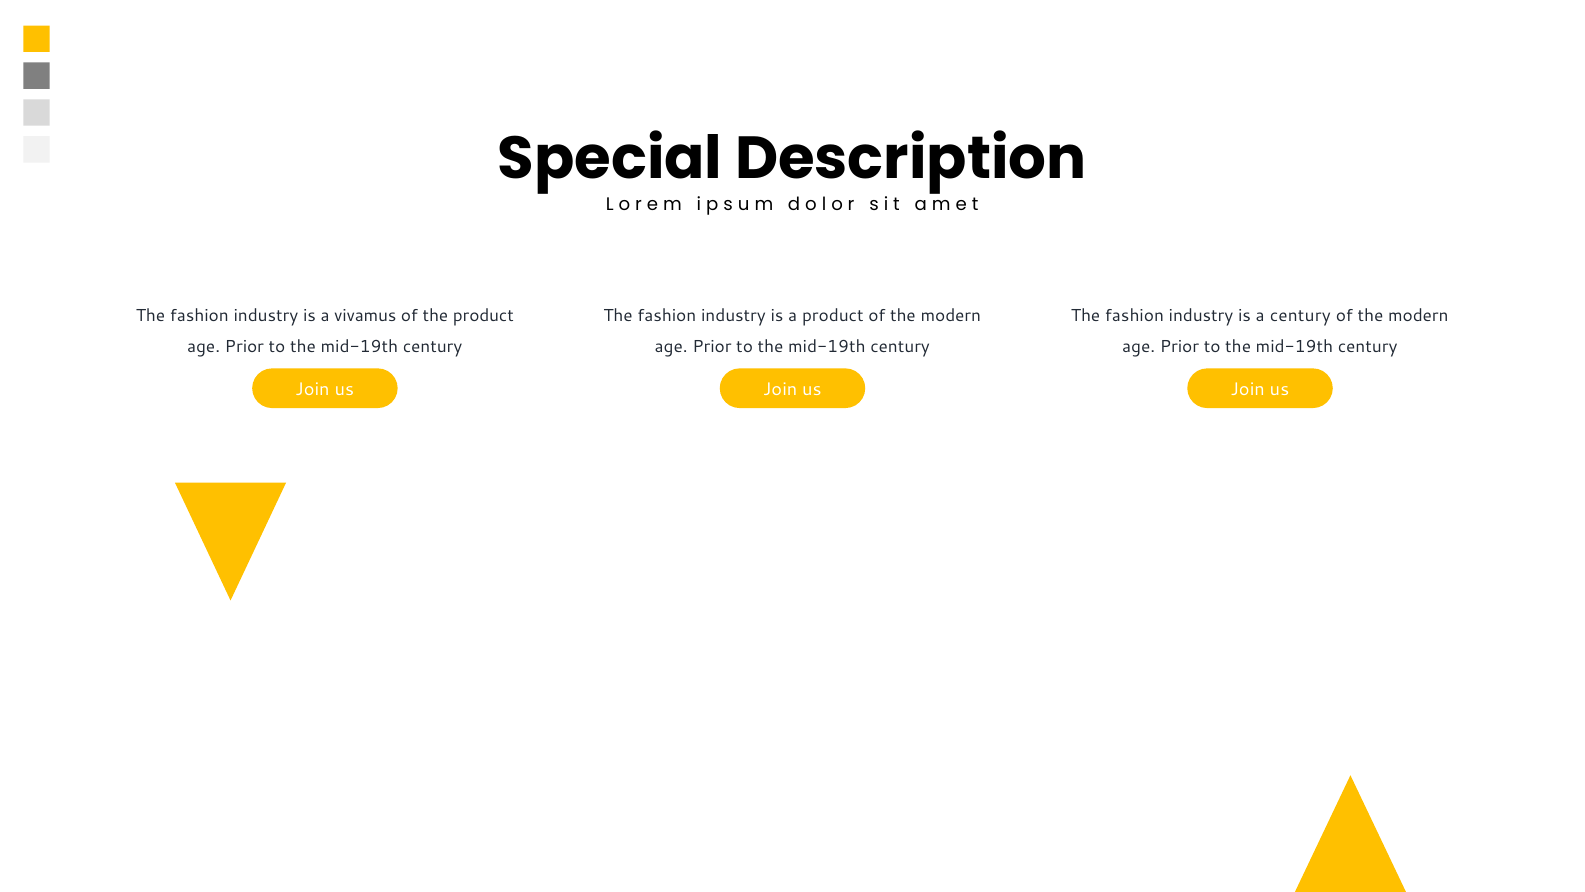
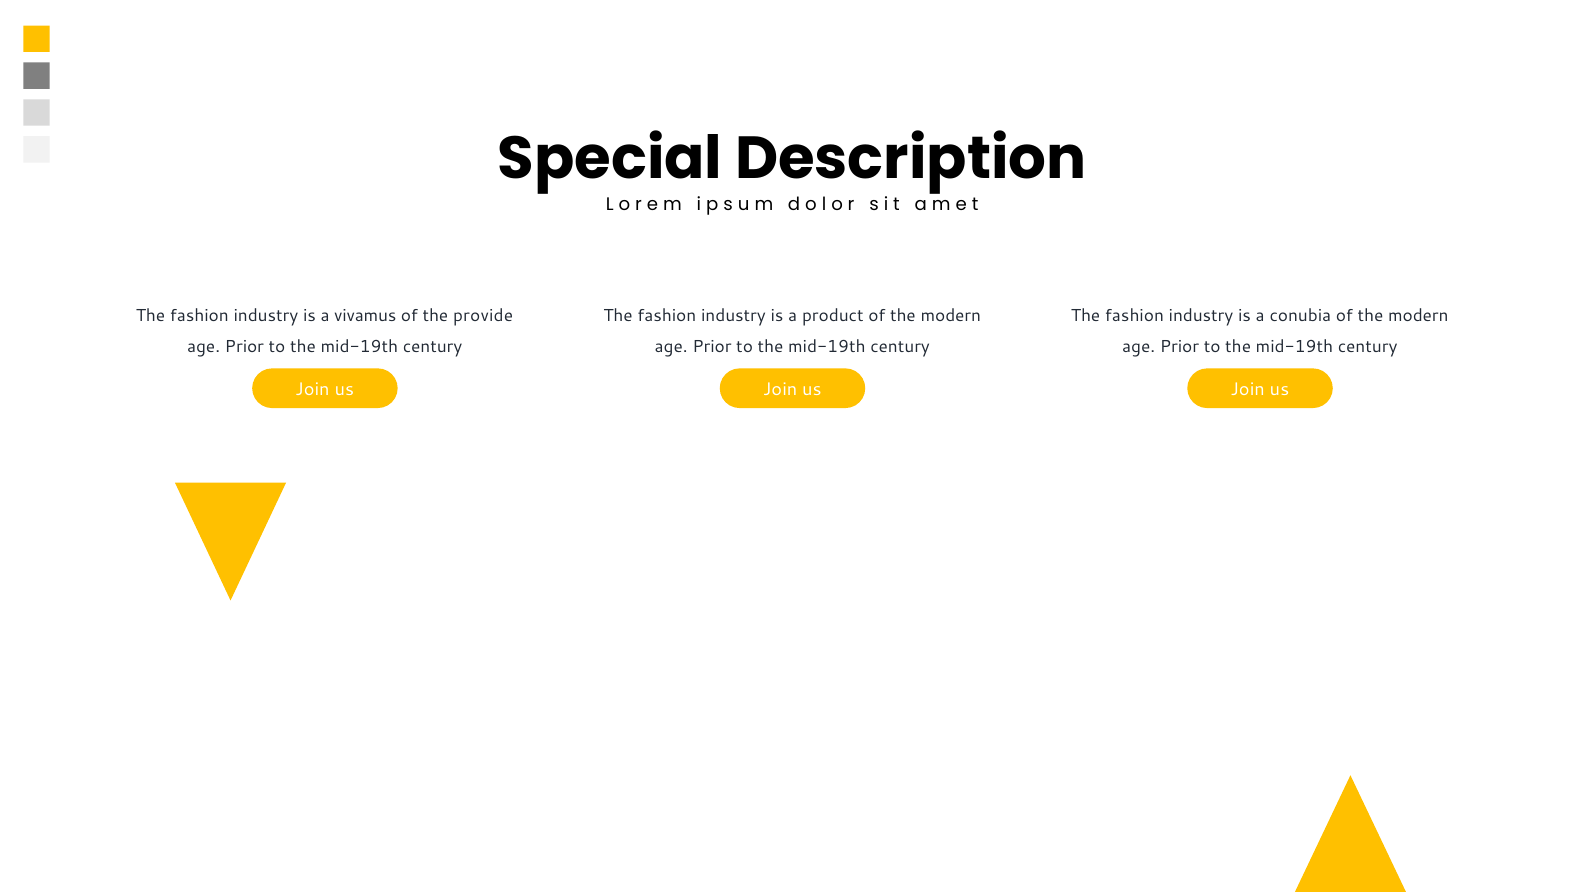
the product: product -> provide (483, 315)
a century: century -> conubia (1300, 315)
